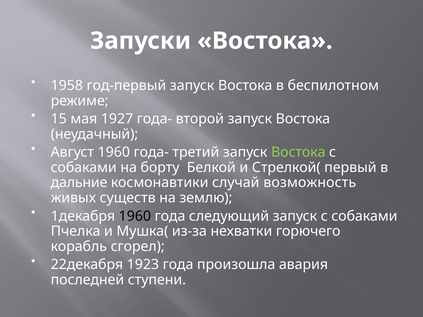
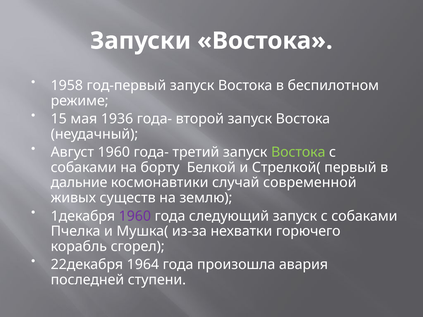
1927: 1927 -> 1936 (117, 119)
возможность: возможность -> современной (310, 183)
1960 colour: black -> purple (135, 216)
1923: 1923 -> 1964 (143, 265)
